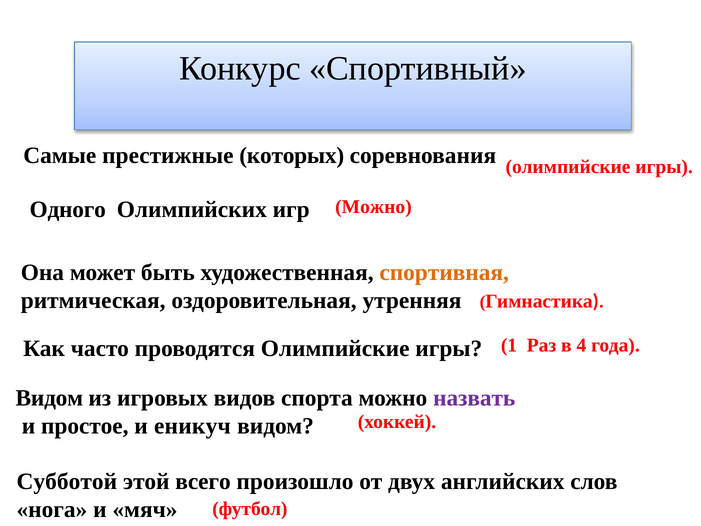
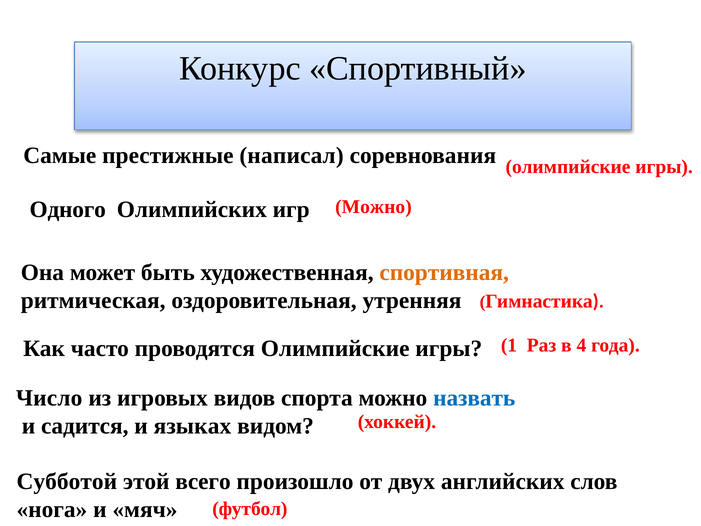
которых: которых -> написал (292, 156)
Видом: Видом -> Число (49, 398)
назвать colour: purple -> blue (474, 398)
простое: простое -> садится (85, 426)
еникуч: еникуч -> языках (192, 426)
